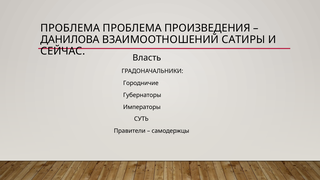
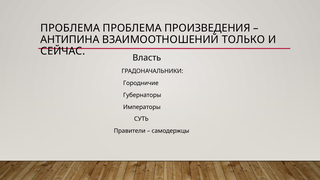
ДАНИЛОВА: ДАНИЛОВА -> АНТИПИНА (70, 40)
САТИРЫ: САТИРЫ -> ТОЛЬКО (243, 40)
